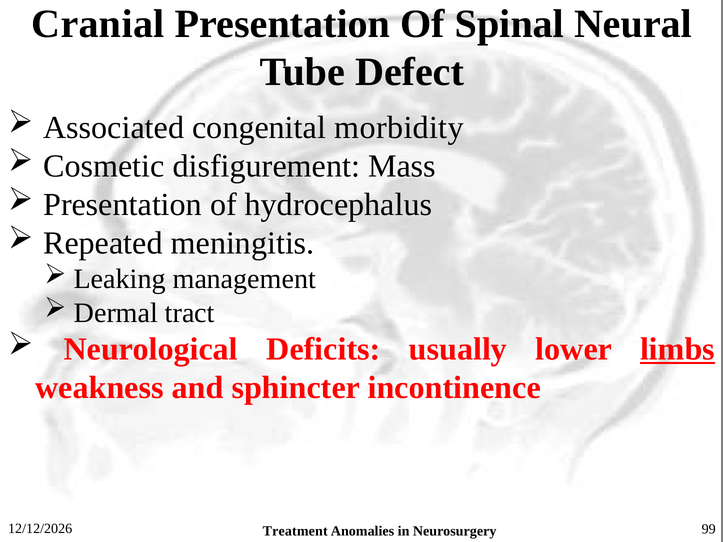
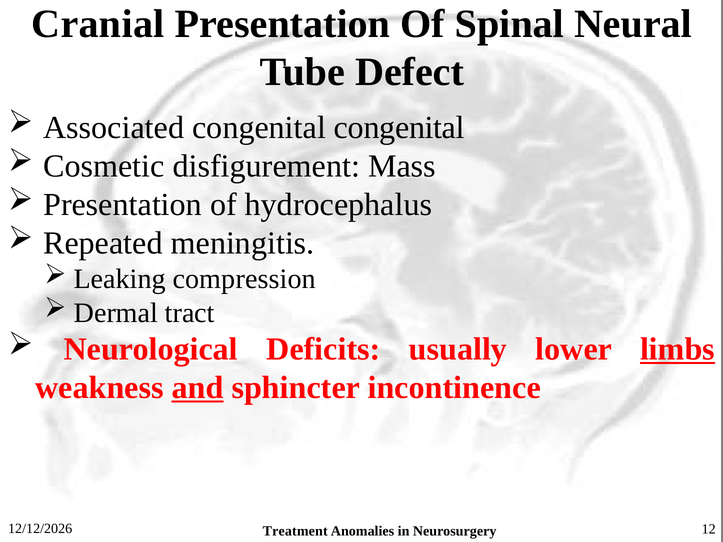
congenital morbidity: morbidity -> congenital (399, 128)
management: management -> compression (244, 279)
and underline: none -> present (198, 388)
99: 99 -> 12 (709, 529)
